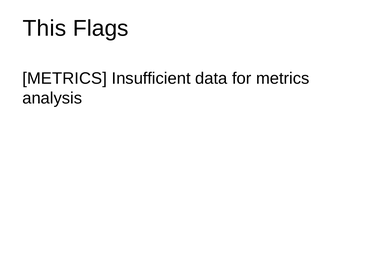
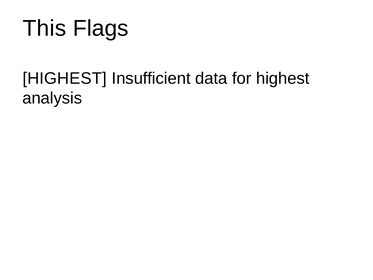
METRICS: METRICS -> HIGHEST (65, 78)
for metrics: metrics -> highest (283, 78)
